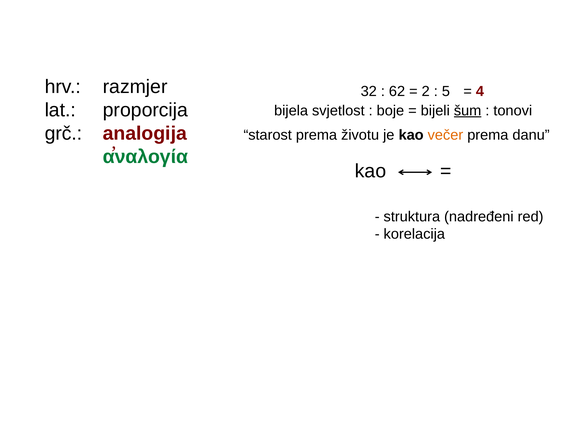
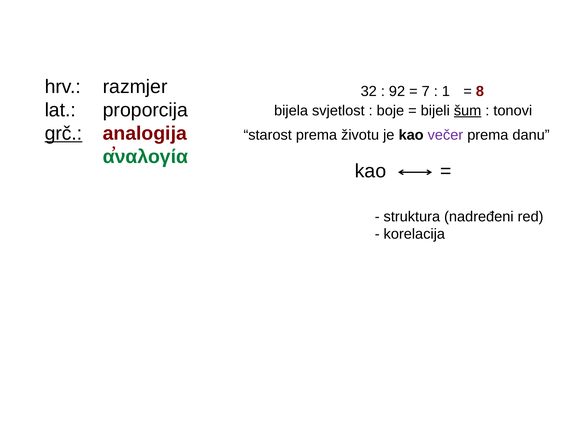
62: 62 -> 92 (397, 91)
2: 2 -> 7 (426, 91)
5: 5 -> 1 (446, 91)
4: 4 -> 8 (480, 91)
grč underline: none -> present (64, 133)
večer colour: orange -> purple (445, 135)
